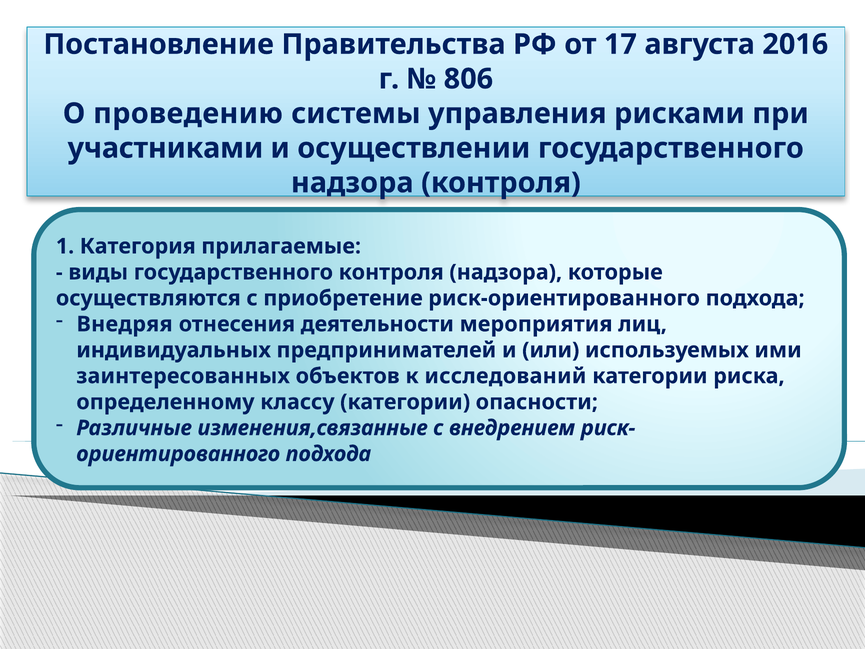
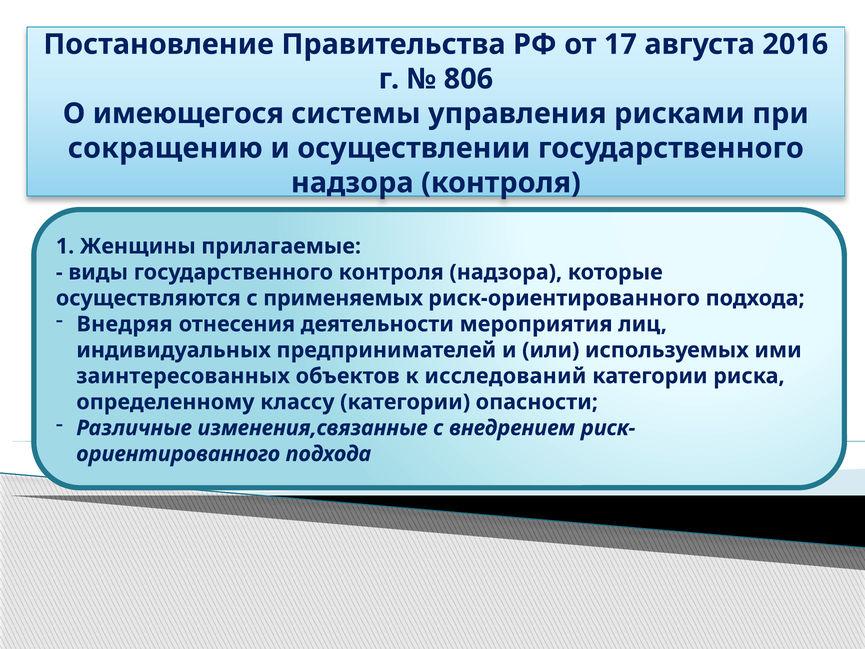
проведению: проведению -> имеющегося (188, 114)
участниками: участниками -> сокращению (165, 148)
Категория: Категория -> Женщины (138, 246)
приобретение: приобретение -> применяемых (343, 298)
